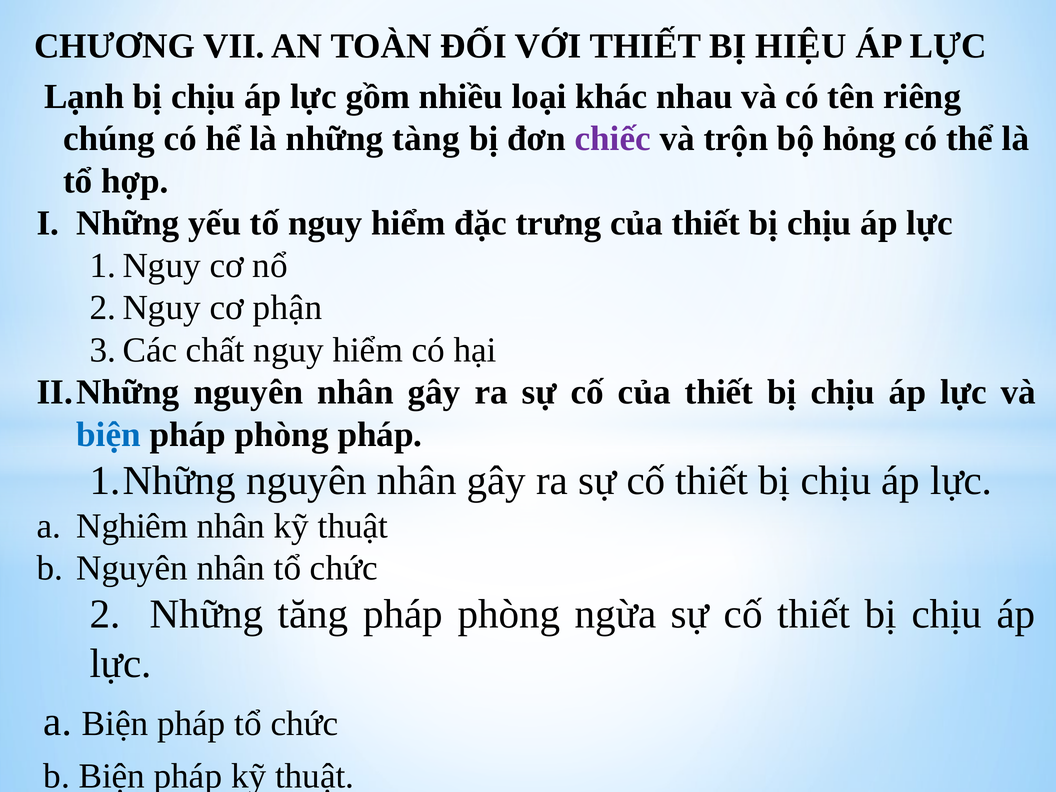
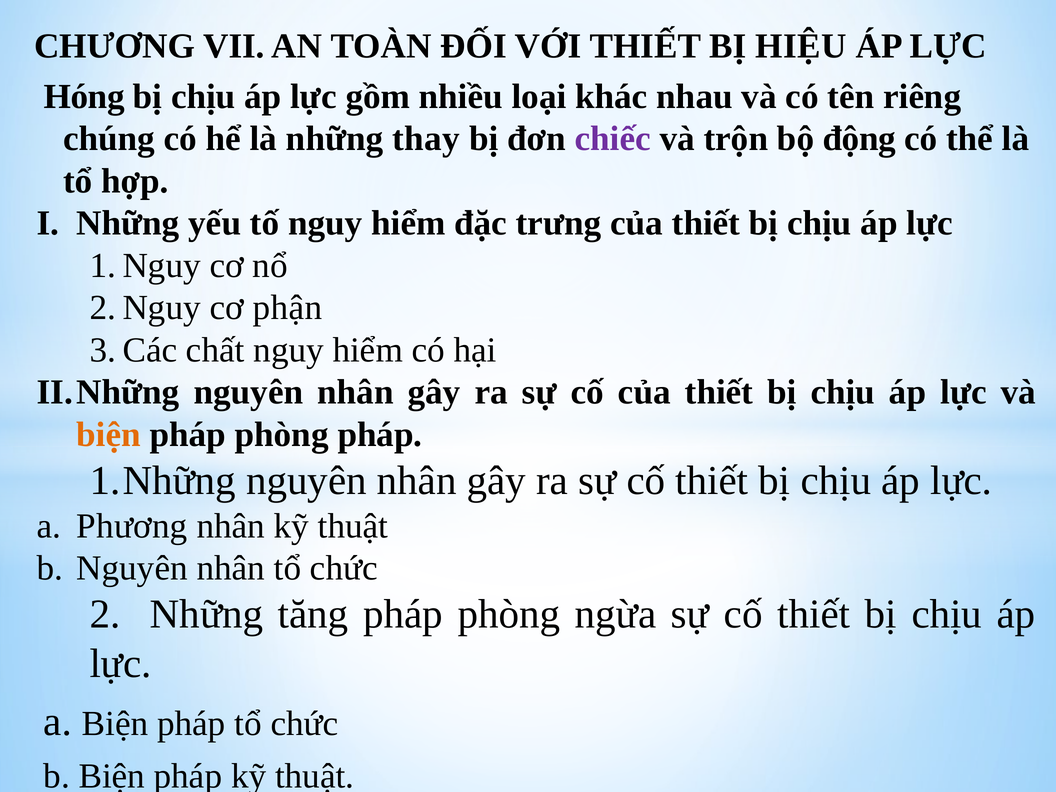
Lạnh: Lạnh -> Hóng (84, 96)
tàng: tàng -> thay (426, 139)
hỏng: hỏng -> động (859, 139)
biện colour: blue -> orange (109, 434)
Nghiêm: Nghiêm -> Phương (132, 526)
